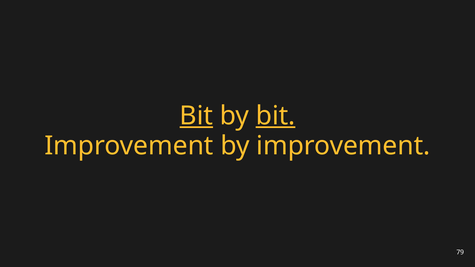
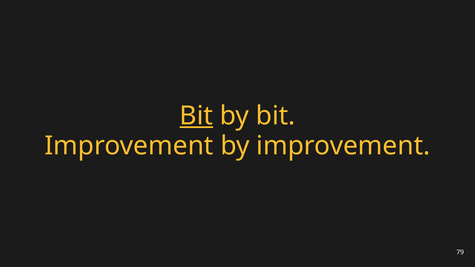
bit underline: present -> none (276, 116)
